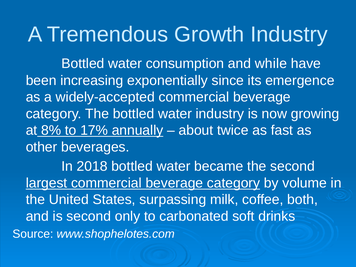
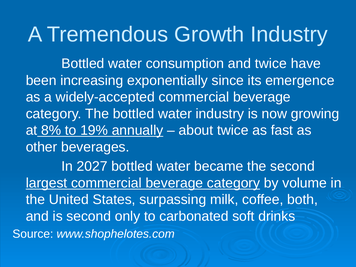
and while: while -> twice (271, 63)
17%: 17% -> 19% (94, 130)
2018: 2018 -> 2027 (92, 166)
